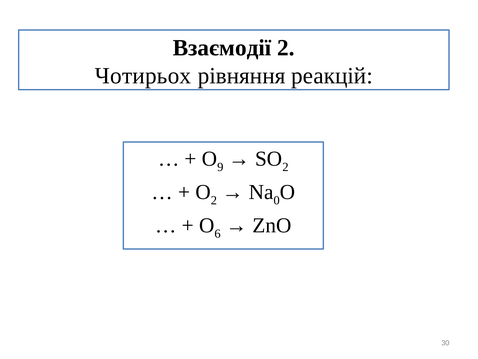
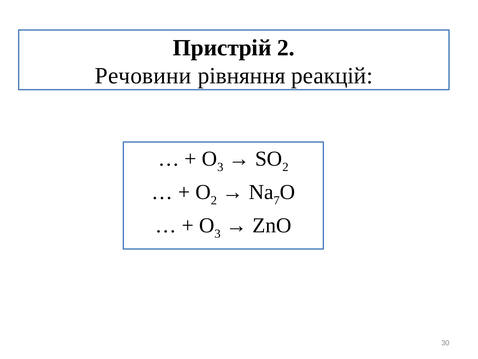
Взаємодії: Взаємодії -> Пристрій (222, 48)
Чотирьох: Чотирьох -> Речовини (143, 76)
9: 9 -> 3 (220, 167)
0: 0 -> 7 (277, 200)
6: 6 -> 3 (218, 233)
